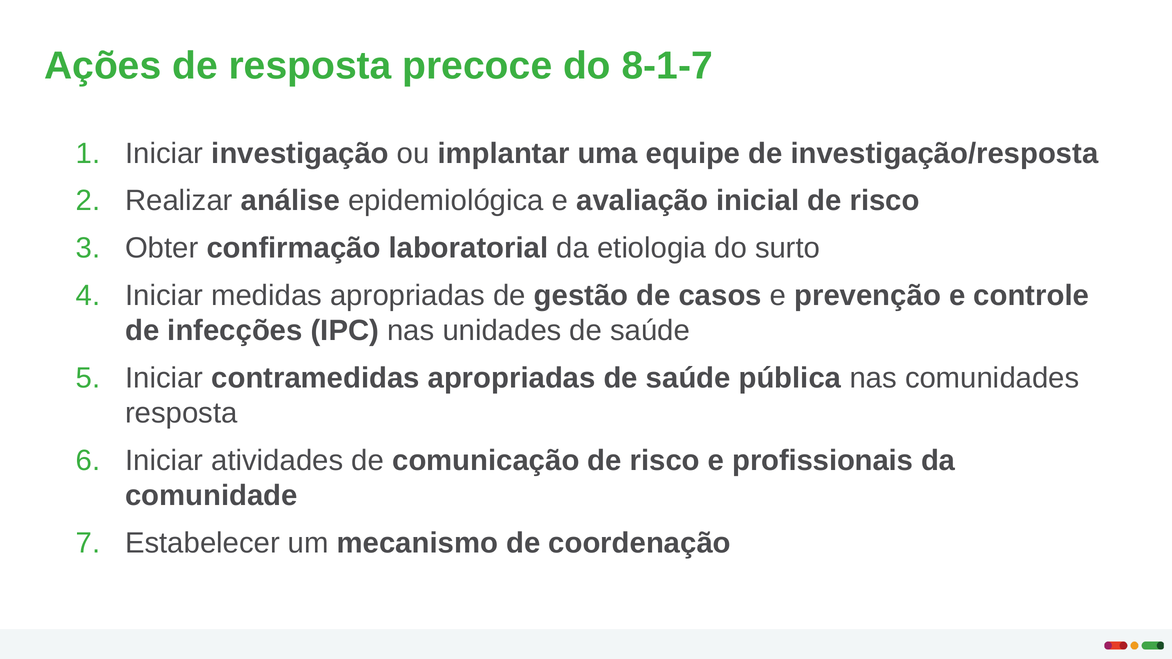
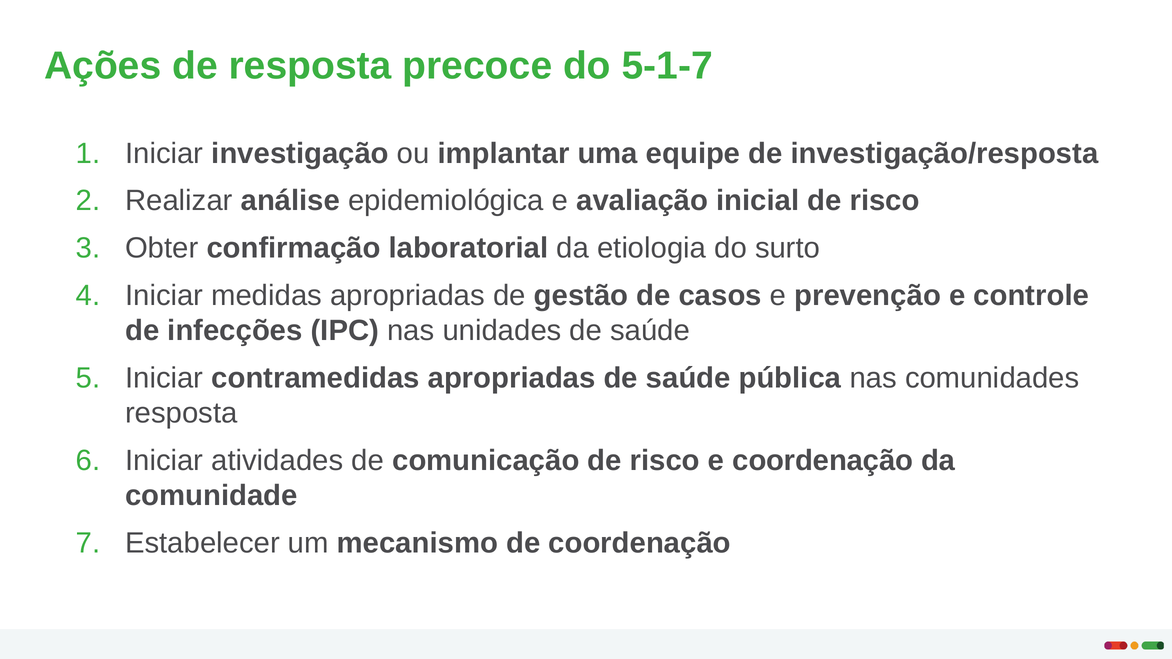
8-1-7: 8-1-7 -> 5-1-7 (667, 66)
e profissionais: profissionais -> coordenação (823, 461)
